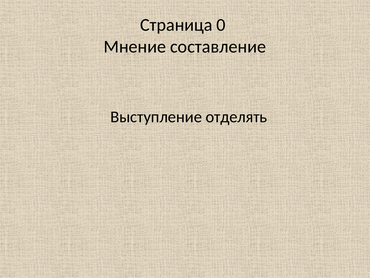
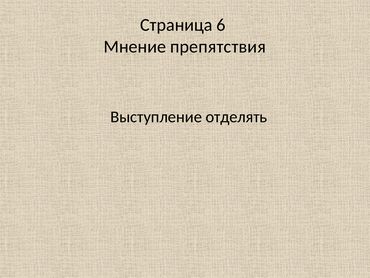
0: 0 -> 6 (221, 25)
составление: составление -> препятствия (218, 47)
